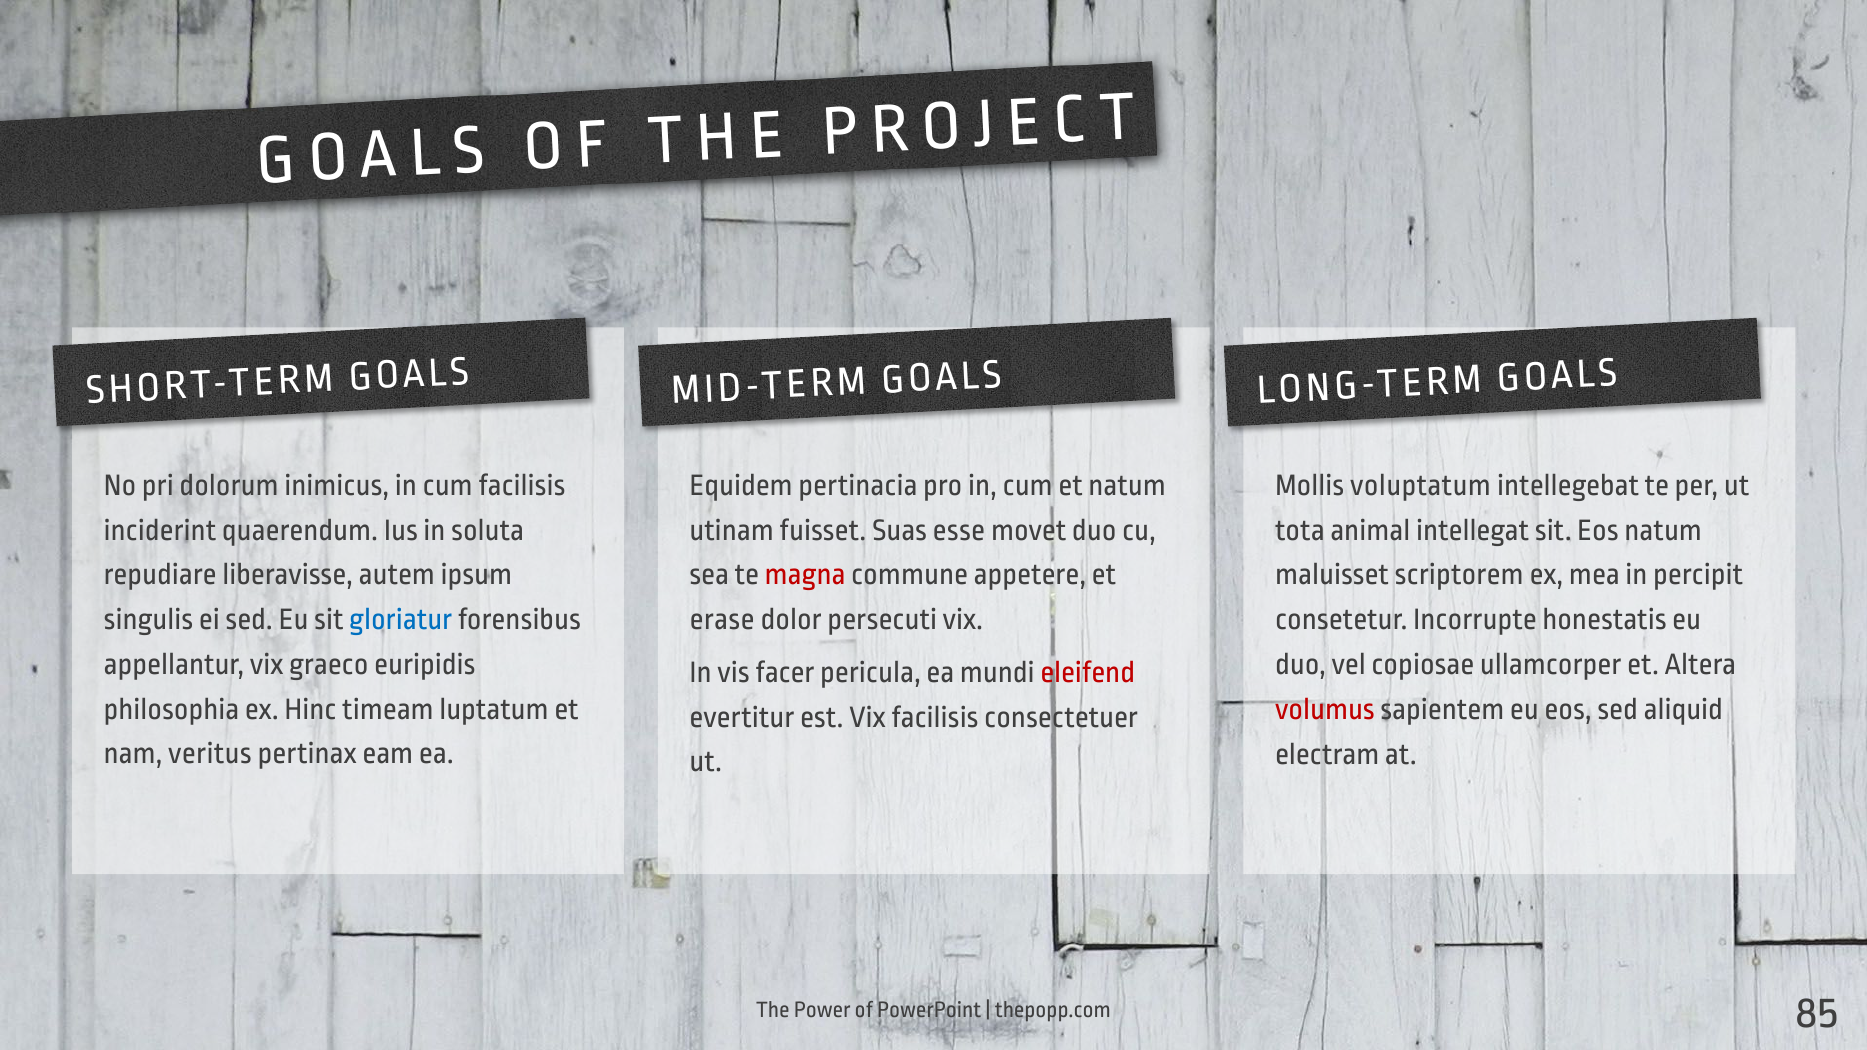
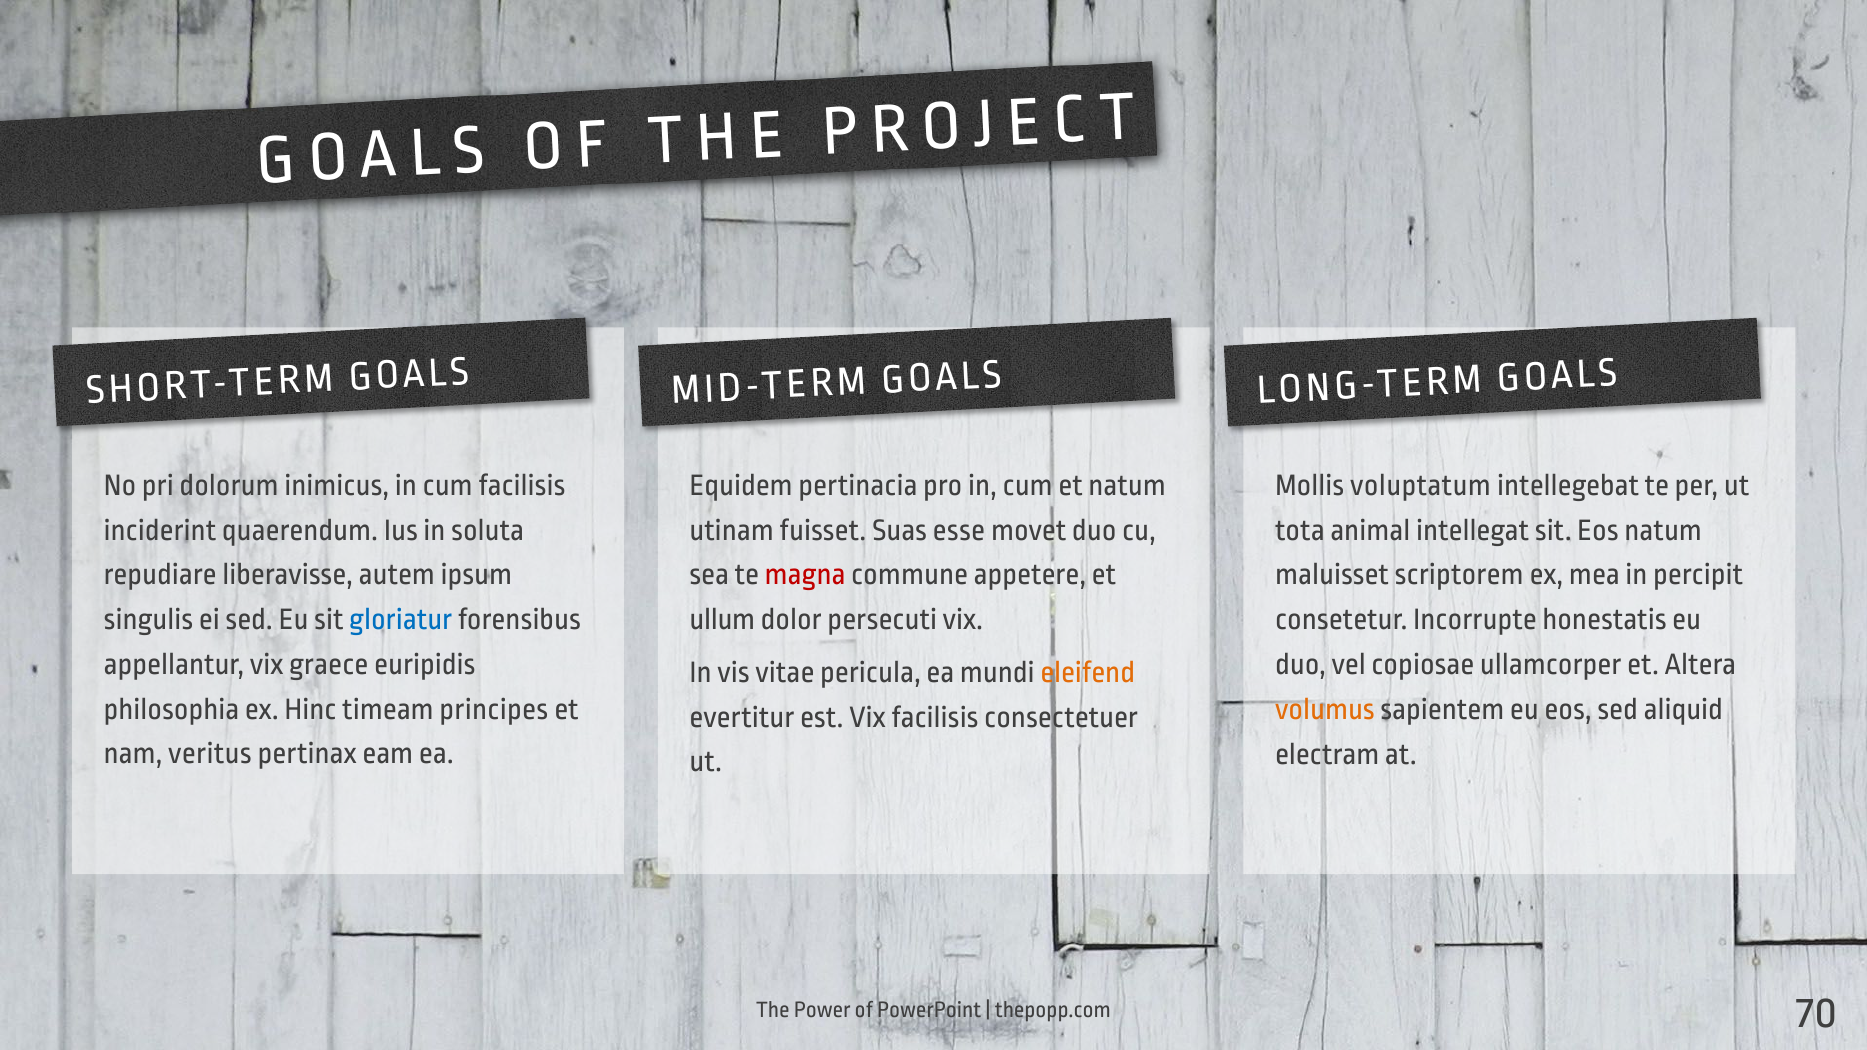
erase: erase -> ullum (722, 620)
graeco: graeco -> graece (329, 664)
facer: facer -> vitae (785, 672)
eleifend colour: red -> orange (1088, 672)
luptatum: luptatum -> principes (494, 709)
volumus colour: red -> orange (1325, 709)
85: 85 -> 70 (1817, 1012)
